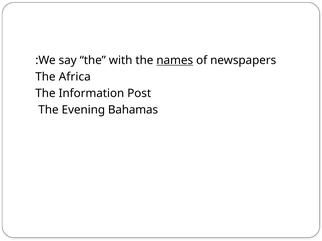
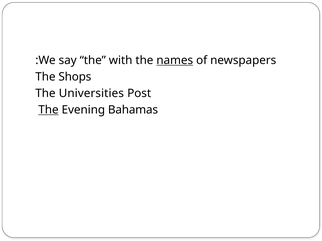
Africa: Africa -> Shops (75, 77)
Information: Information -> Universities (91, 93)
The underline: none -> present (48, 110)
